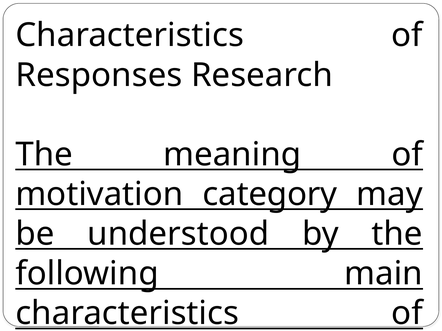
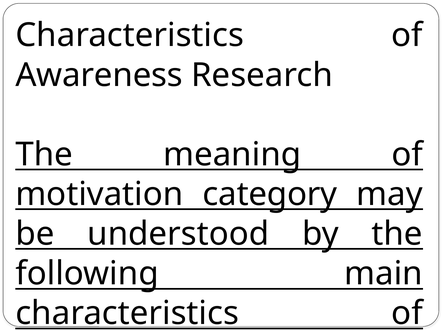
Responses: Responses -> Awareness (99, 75)
